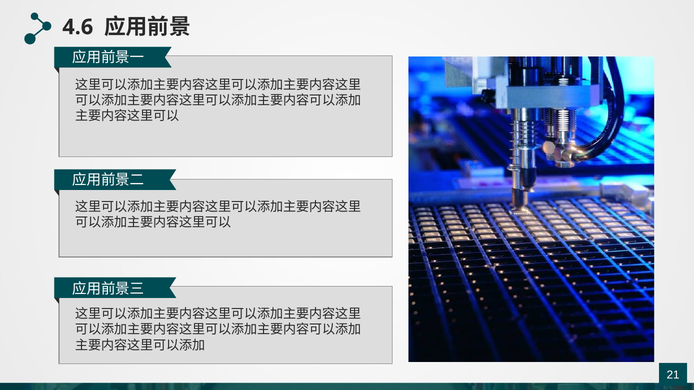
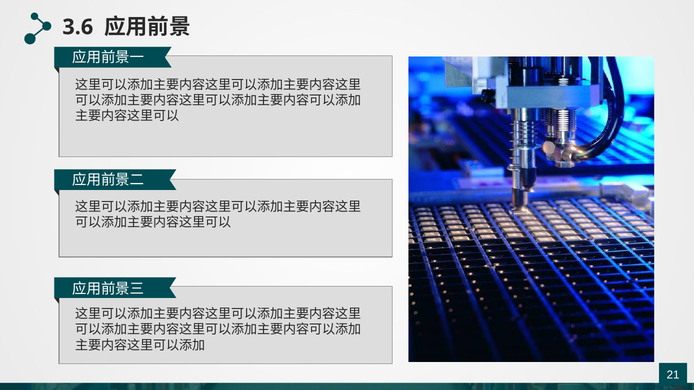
4.6: 4.6 -> 3.6 (78, 27)
